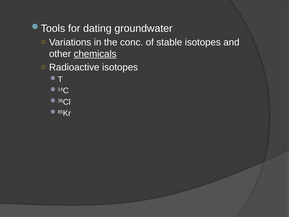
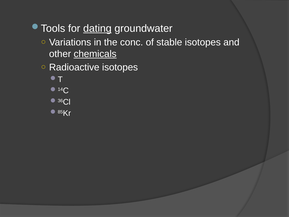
dating underline: none -> present (97, 28)
